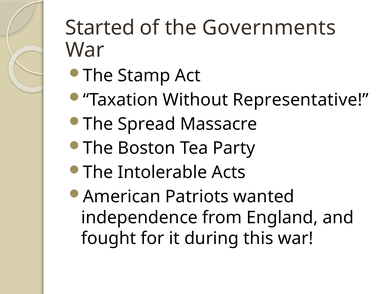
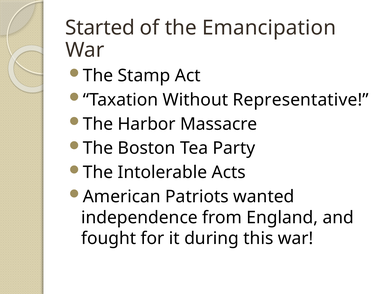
Governments: Governments -> Emancipation (269, 28)
Spread: Spread -> Harbor (147, 124)
